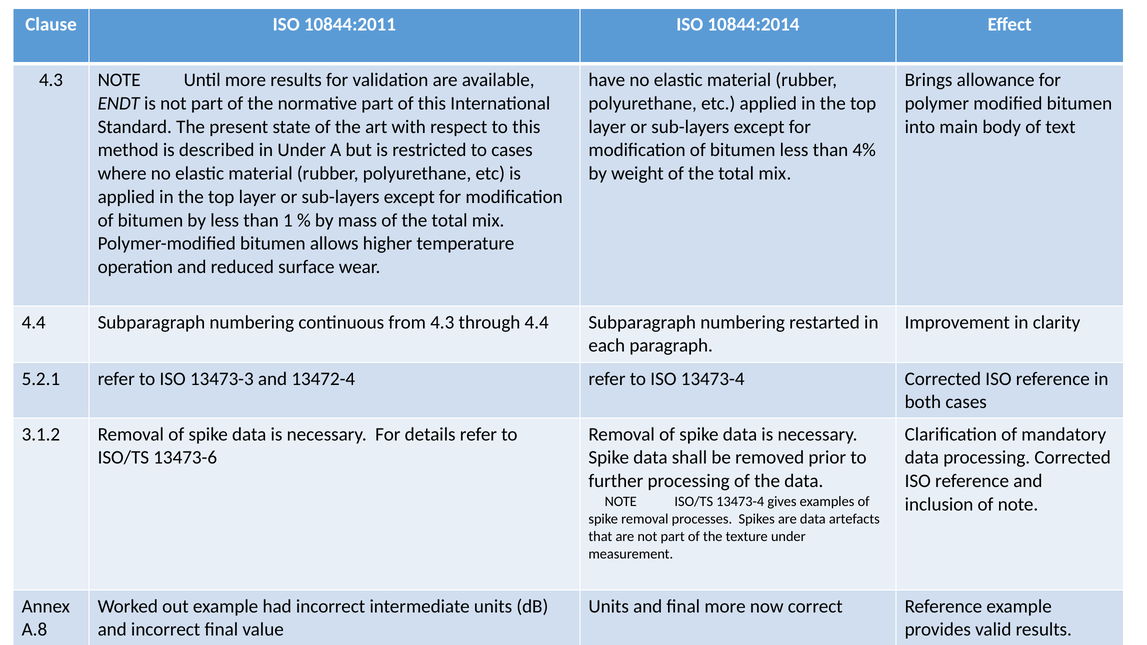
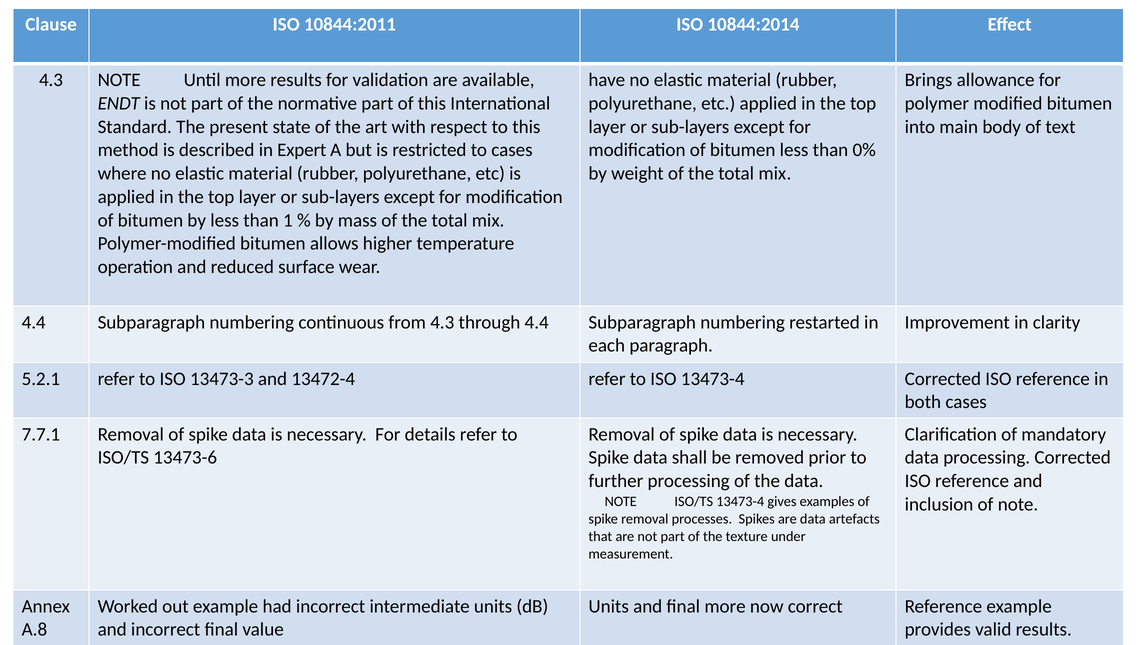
in Under: Under -> Expert (302, 150)
4%: 4% -> 0% (864, 150)
3.1.2: 3.1.2 -> 7.7.1 (41, 434)
